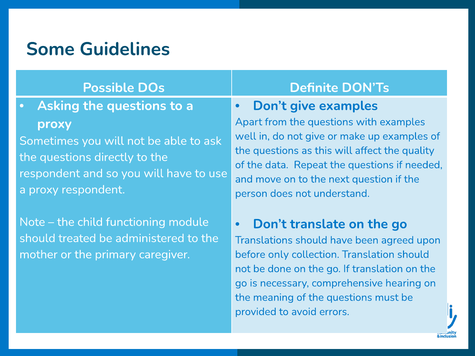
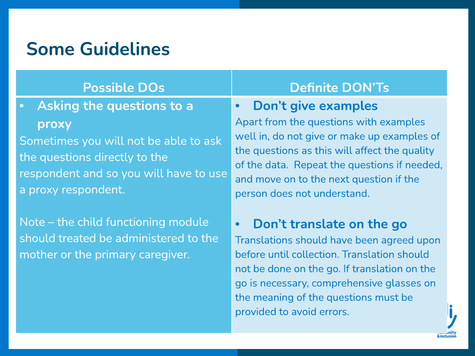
only: only -> until (279, 255)
hearing: hearing -> glasses (403, 283)
